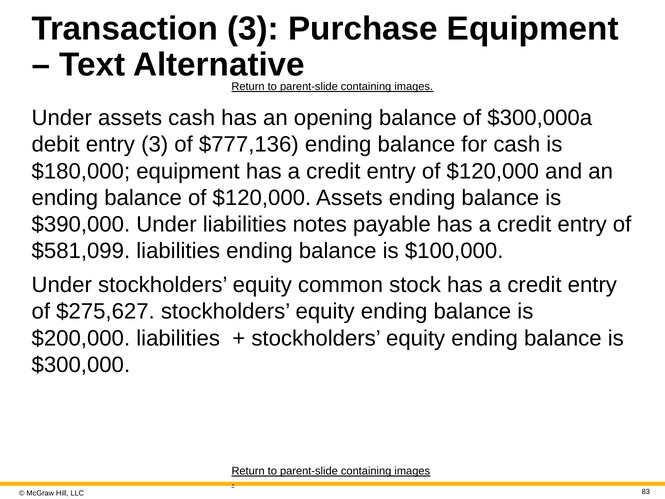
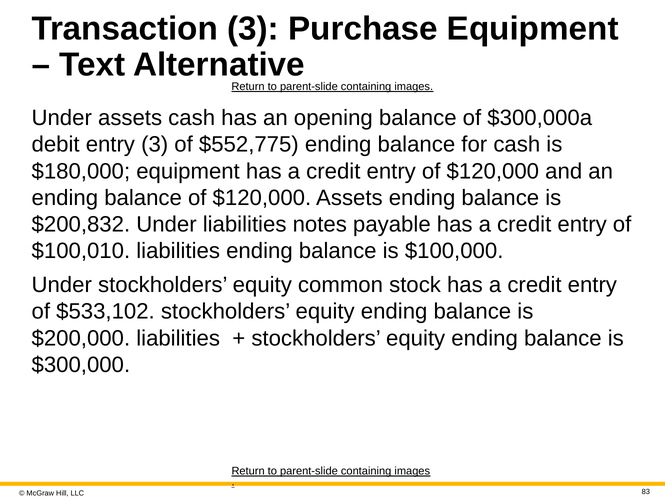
$777,136: $777,136 -> $552,775 (249, 145)
$390,000: $390,000 -> $200,832 (81, 224)
$581,099: $581,099 -> $100,010 (81, 251)
$275,627: $275,627 -> $533,102 (105, 312)
